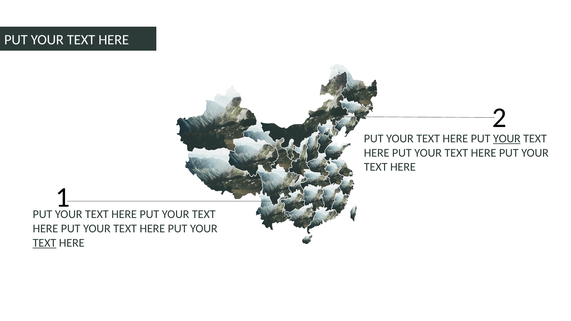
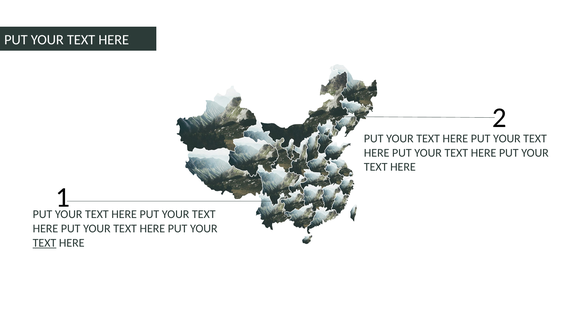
YOUR underline: present -> none (507, 139)
